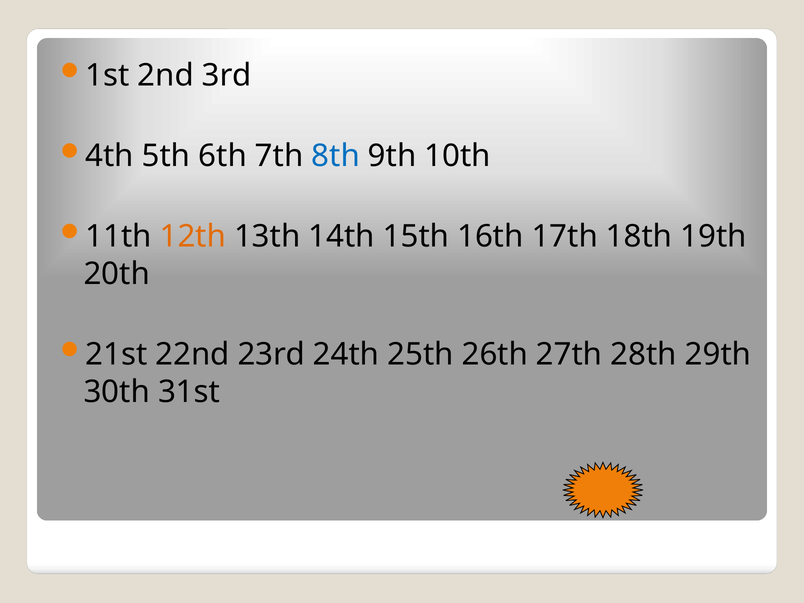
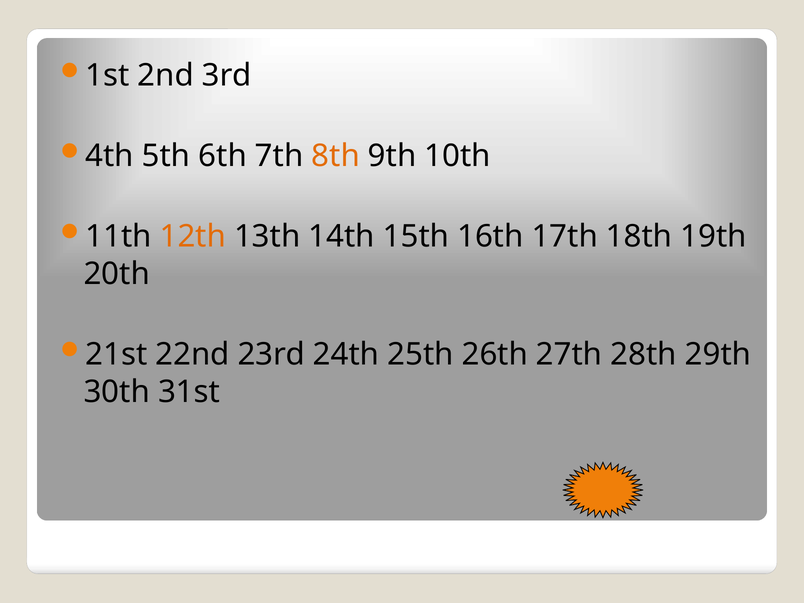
8th colour: blue -> orange (336, 156)
